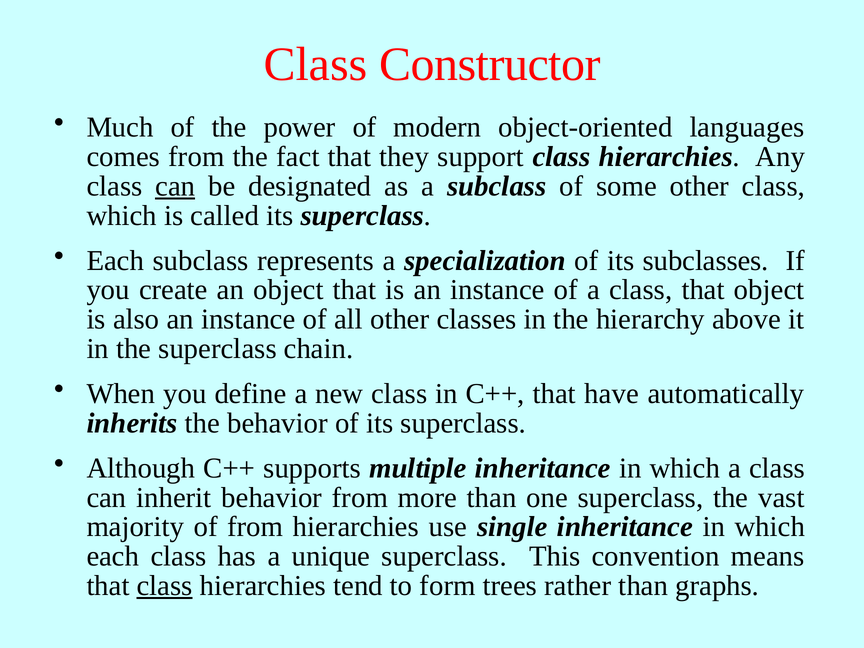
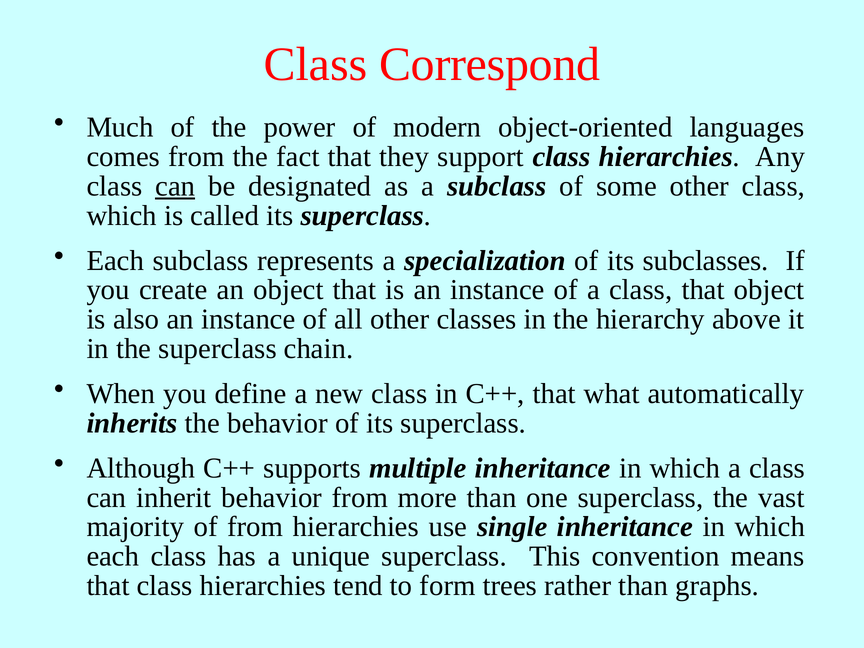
Constructor: Constructor -> Correspond (490, 65)
have: have -> what (612, 394)
class underline: present -> none (165, 586)
